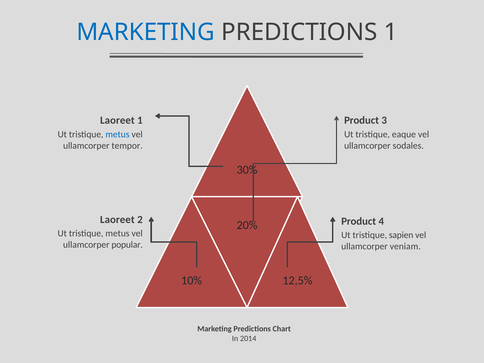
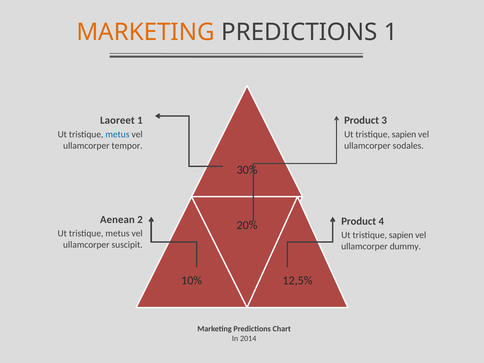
MARKETING colour: blue -> orange (146, 32)
eaque: eaque -> sapien (404, 134)
Laoreet: Laoreet -> Aenean (117, 220)
popular: popular -> suscipit (127, 245)
veniam: veniam -> dummy (405, 246)
